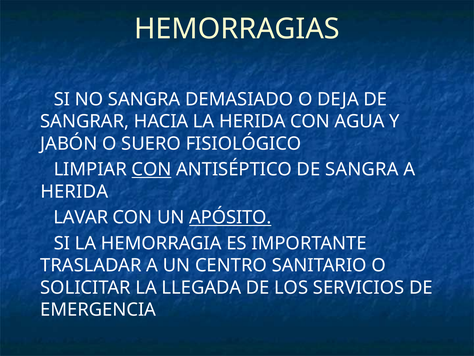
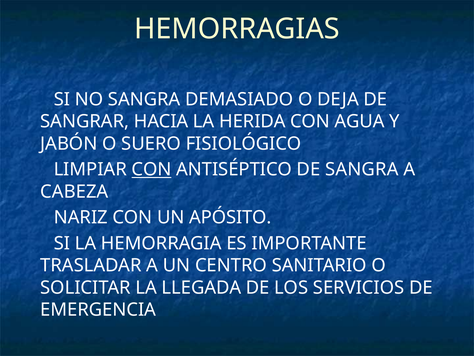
HERIDA: HERIDA -> CABEZA (74, 191)
LAVAR: LAVAR -> NARIZ (81, 217)
APÓSITO underline: present -> none (230, 217)
